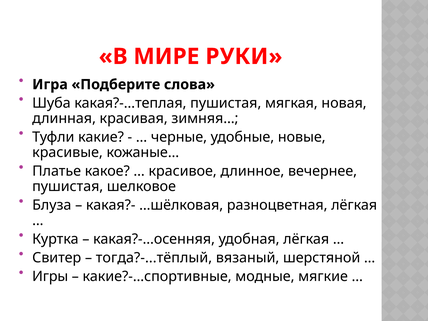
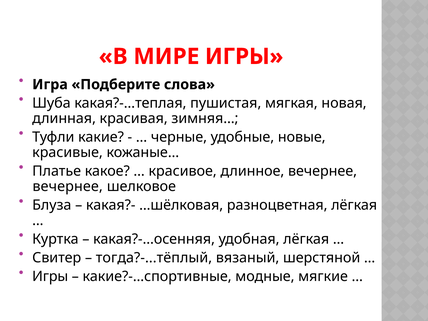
МИРЕ РУКИ: РУКИ -> ИГРЫ (244, 56)
пушистая: пушистая -> вечернее (68, 187)
